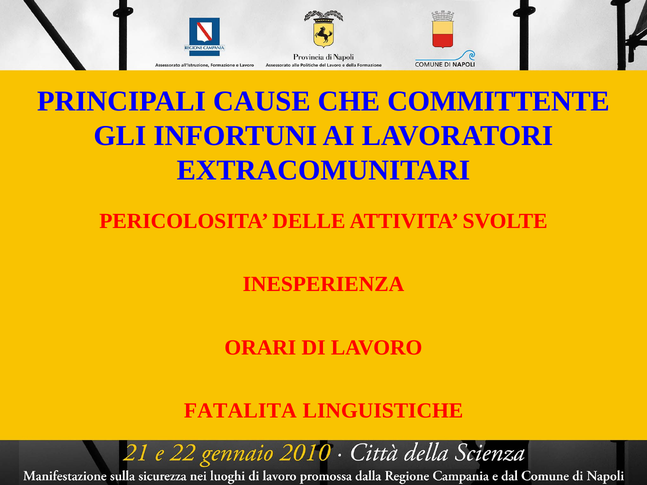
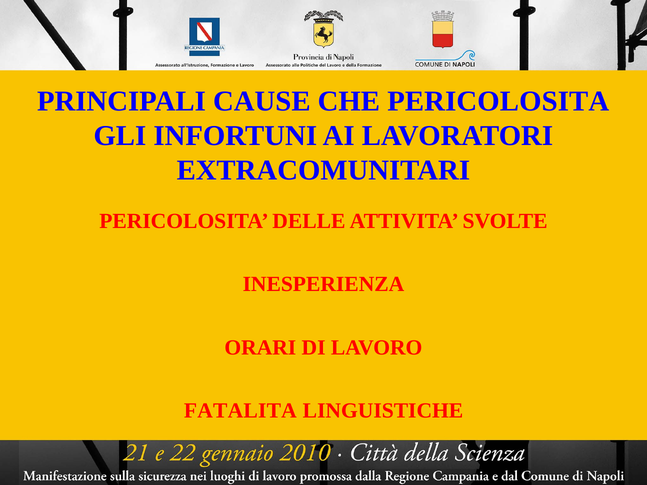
CHE COMMITTENTE: COMMITTENTE -> PERICOLOSITA (498, 101)
